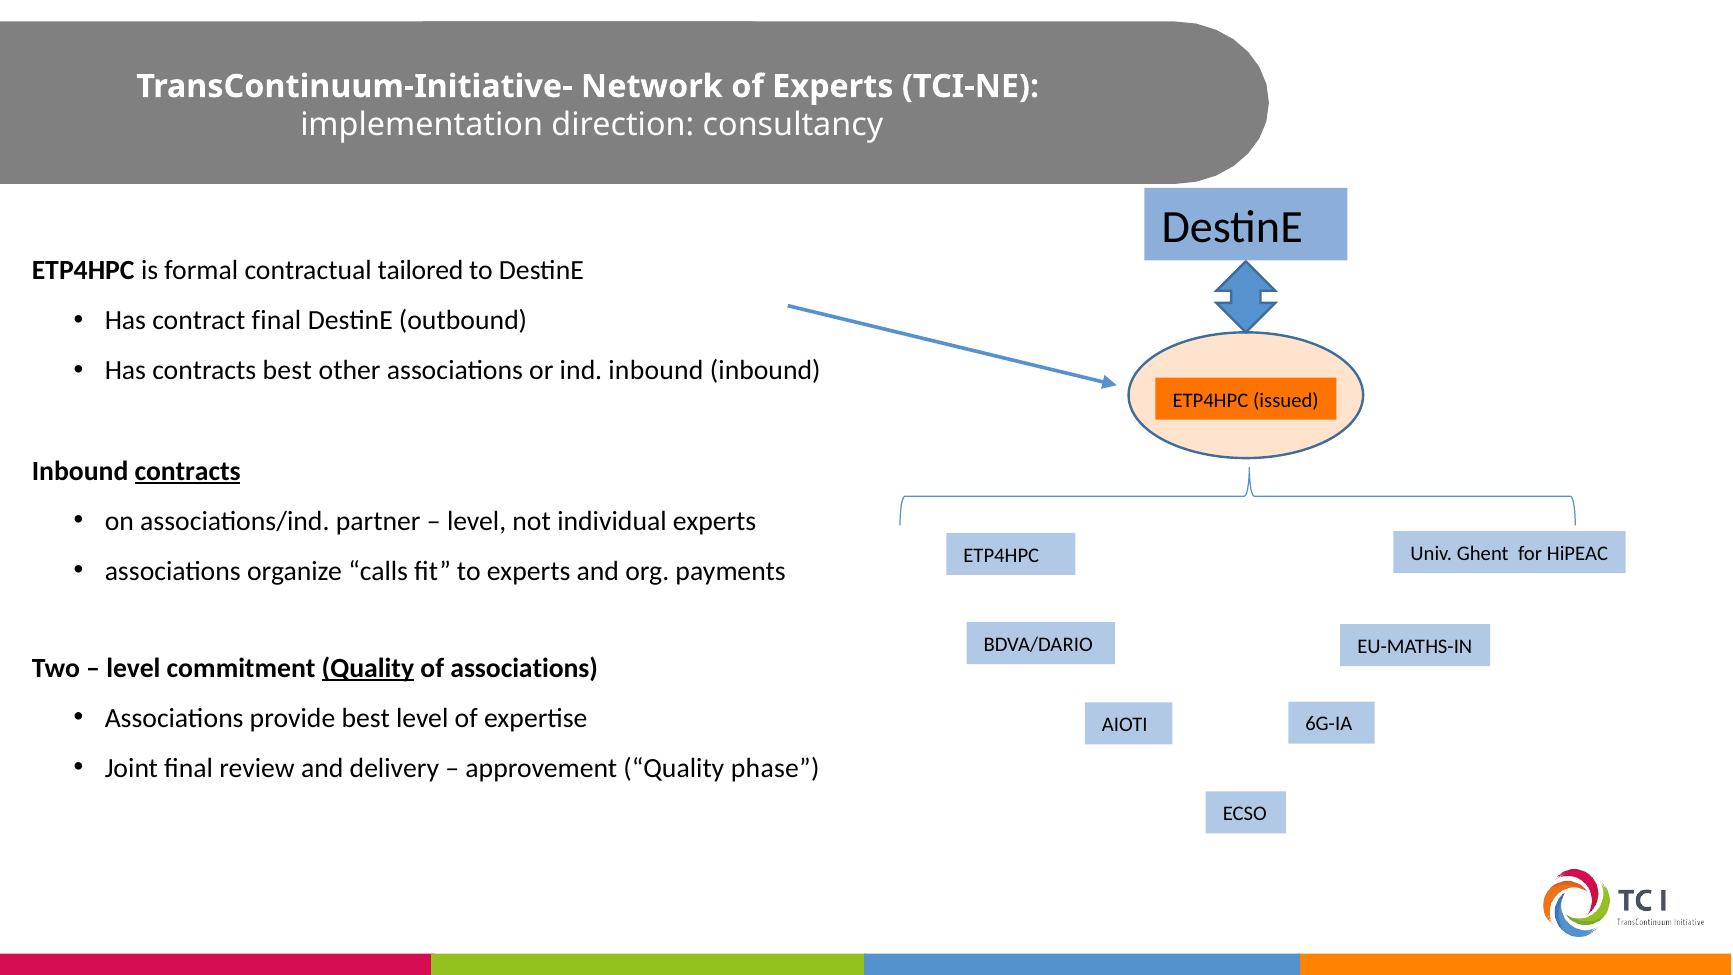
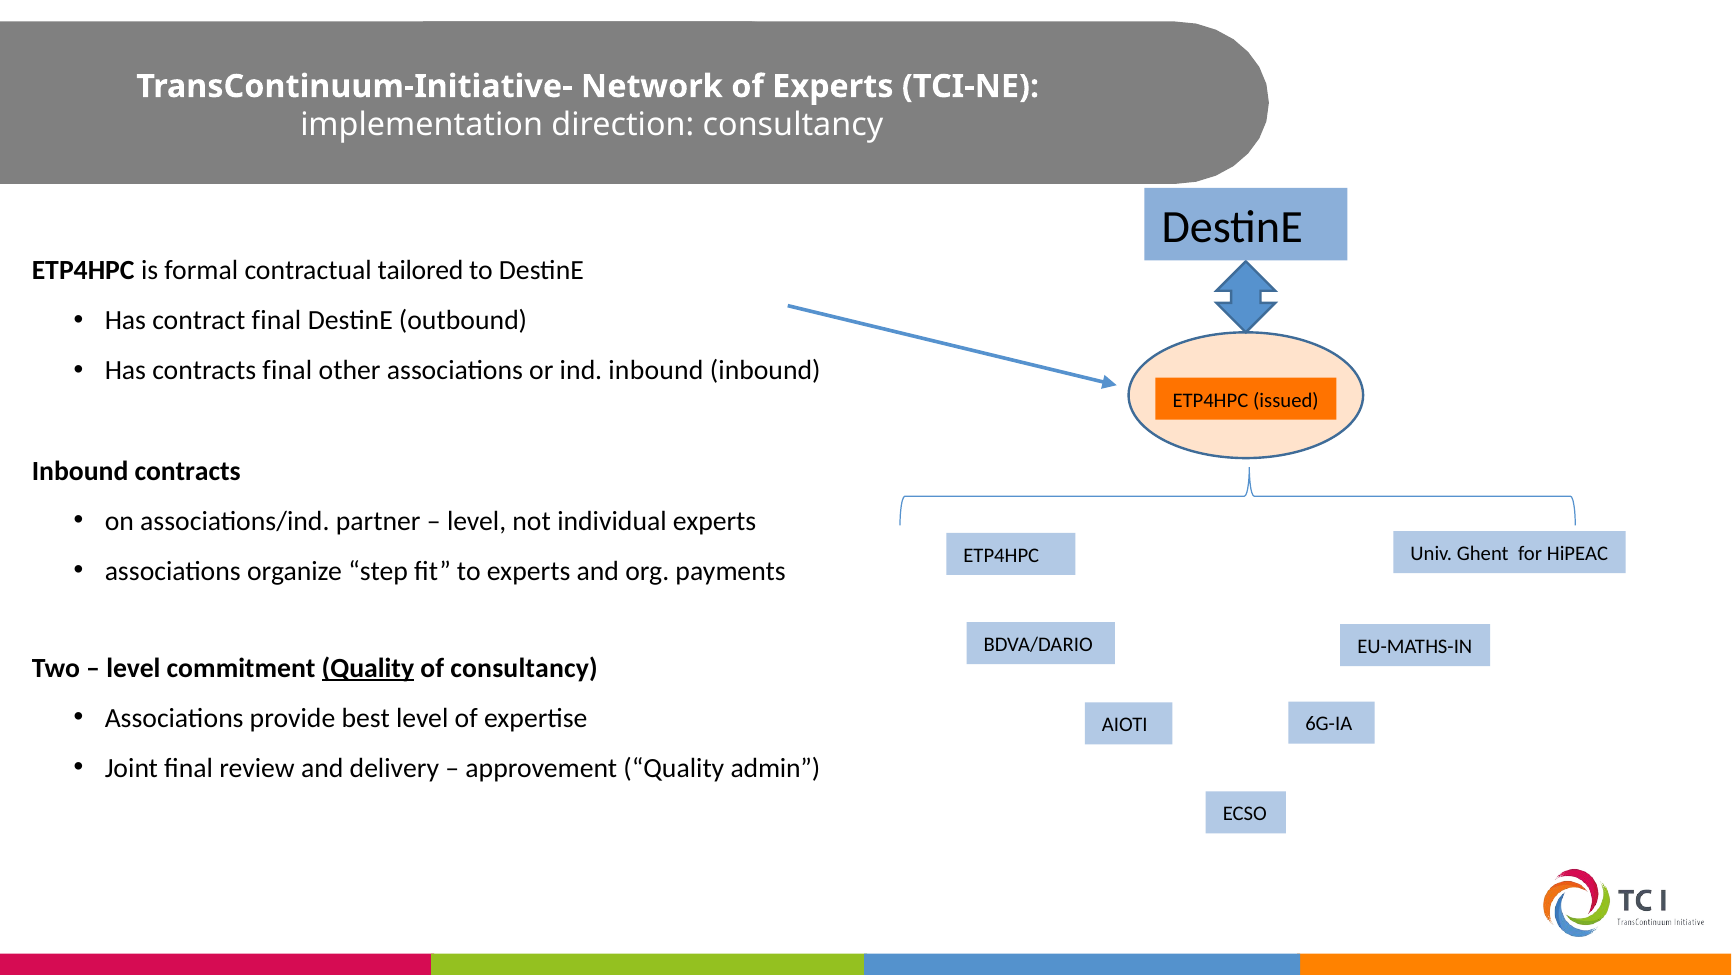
contracts best: best -> final (287, 371)
contracts underline: present -> none (188, 471)
calls: calls -> step (378, 571)
of associations: associations -> consultancy (524, 668)
phase: phase -> admin (775, 768)
